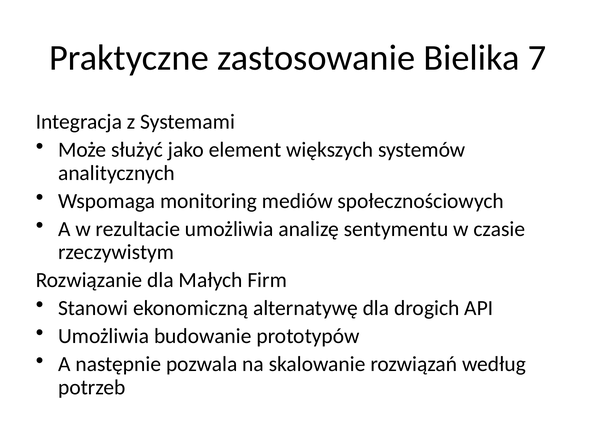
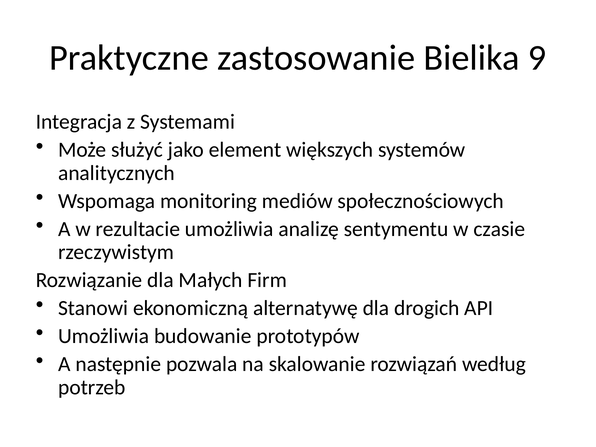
7: 7 -> 9 (537, 58)
